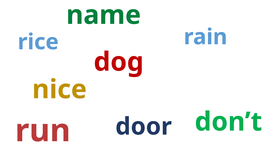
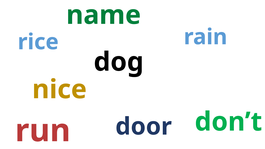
dog colour: red -> black (119, 62)
